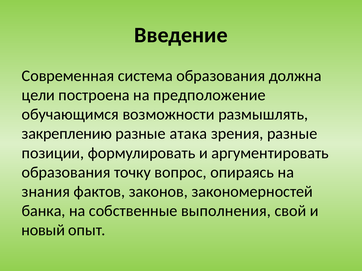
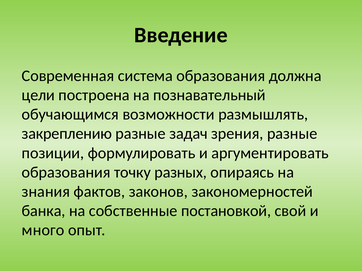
предположение: предположение -> познавательный (209, 95)
атака: атака -> задач (189, 134)
вопрос: вопрос -> разных (181, 173)
выполнения: выполнения -> постановкой (226, 211)
новый: новый -> много (43, 231)
